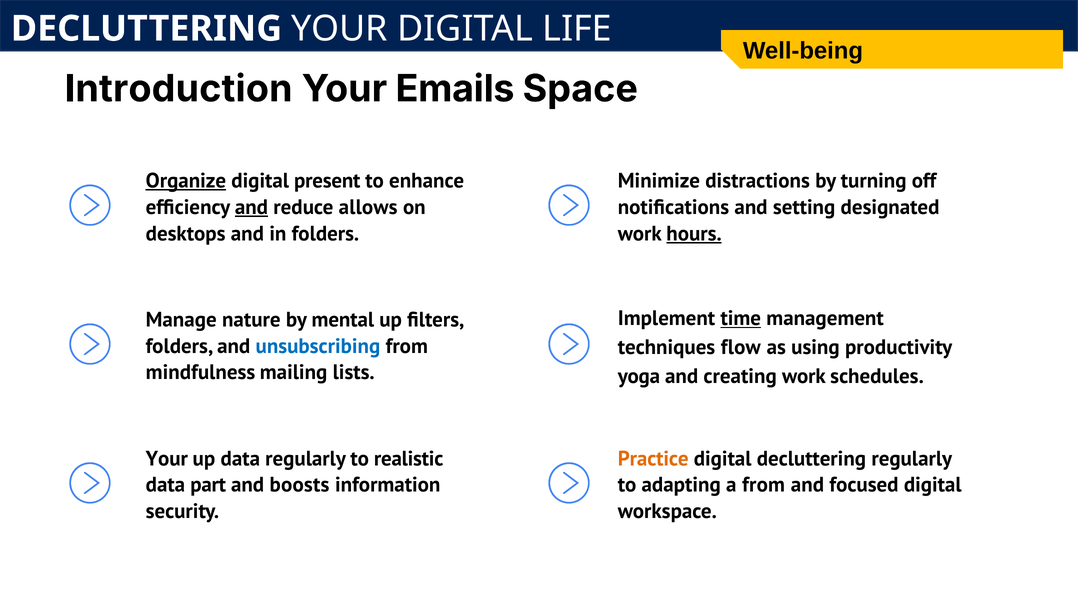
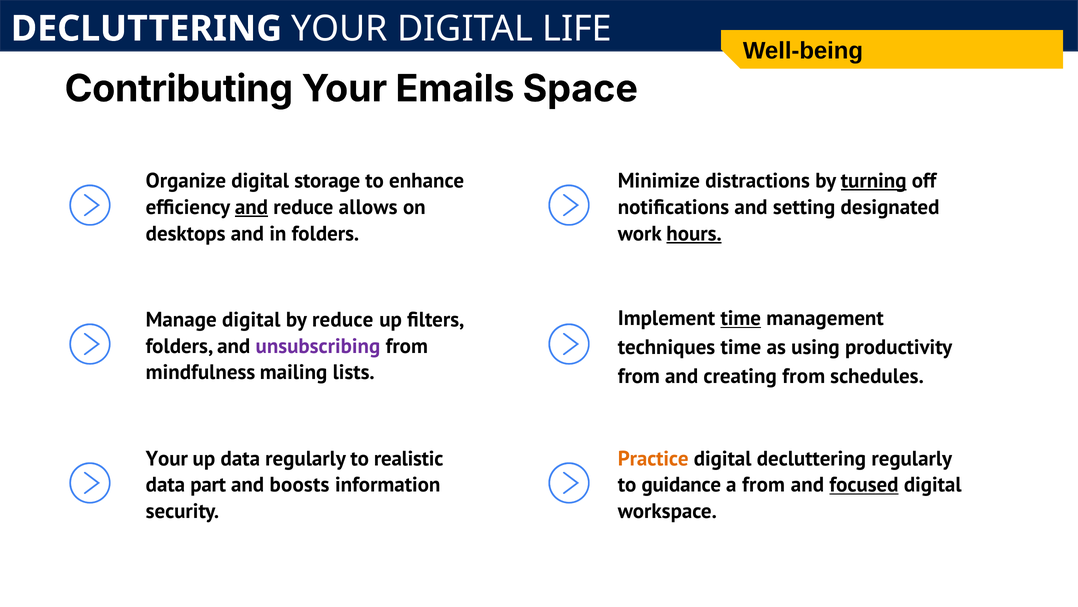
Introduction: Introduction -> Contributing (179, 89)
Organize underline: present -> none (186, 181)
present: present -> storage (327, 181)
turning underline: none -> present (874, 181)
Manage nature: nature -> digital (251, 319)
by mental: mental -> reduce (343, 319)
unsubscribing colour: blue -> purple (318, 346)
techniques flow: flow -> time (741, 347)
yoga: yoga -> from (639, 376)
creating work: work -> from (804, 376)
adapting: adapting -> guidance (681, 485)
focused underline: none -> present (864, 485)
